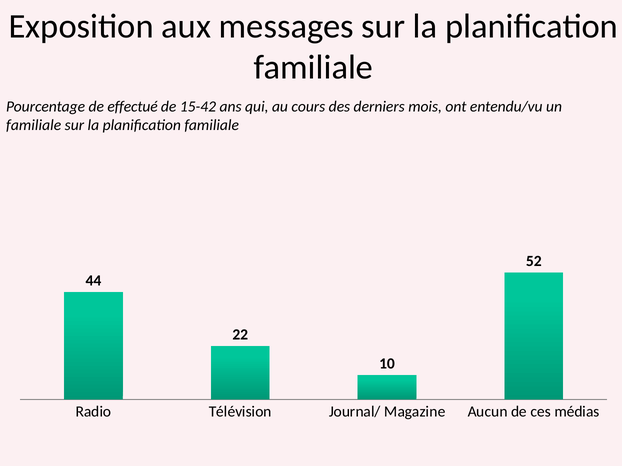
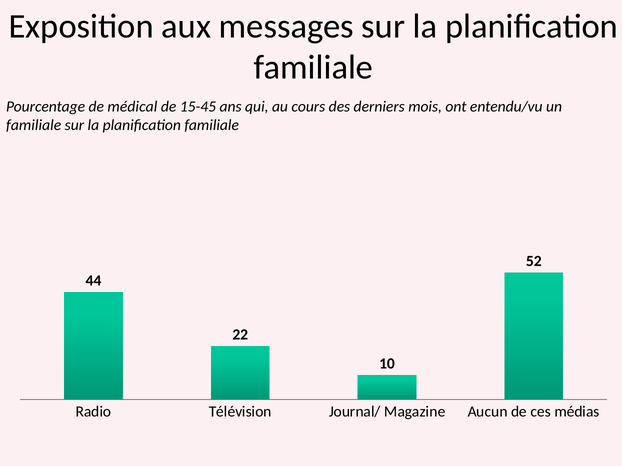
effectué: effectué -> médical (132, 107)
15-42: 15-42 -> 15-45 (198, 107)
